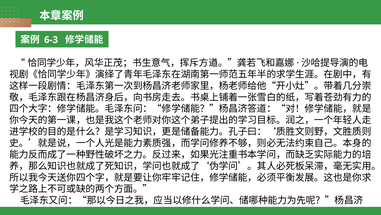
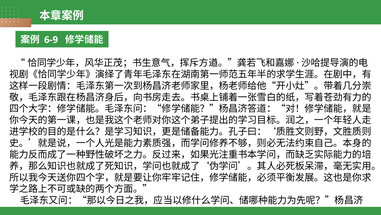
6-3: 6-3 -> 6-9 (51, 40)
